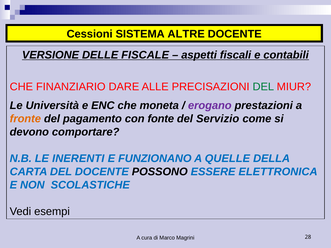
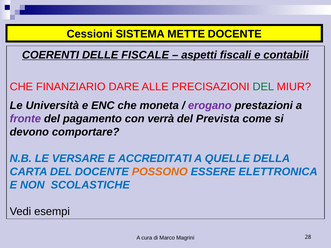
ALTRE: ALTRE -> METTE (186, 34)
VERSIONE: VERSIONE -> COERENTI (51, 55)
fronte colour: orange -> purple (25, 119)
fonte: fonte -> verrà (161, 119)
Servizio: Servizio -> Prevista (218, 119)
INERENTI: INERENTI -> VERSARE (78, 159)
FUNZIONANO: FUNZIONANO -> ACCREDITATI (155, 159)
POSSONO colour: black -> orange (160, 172)
